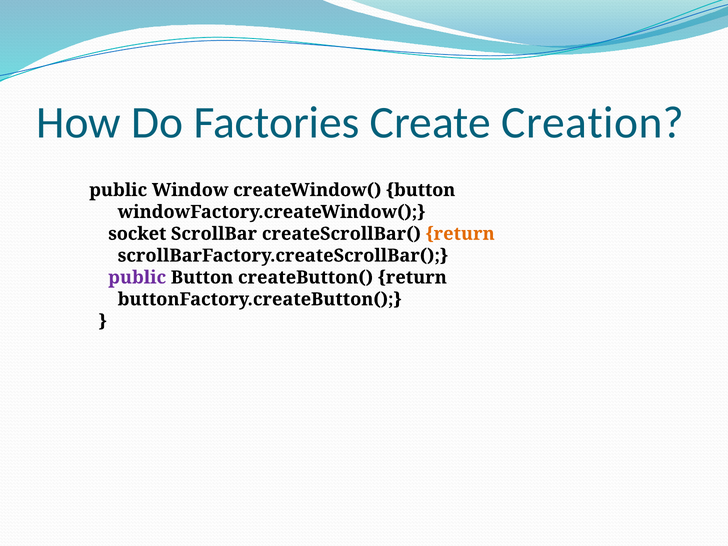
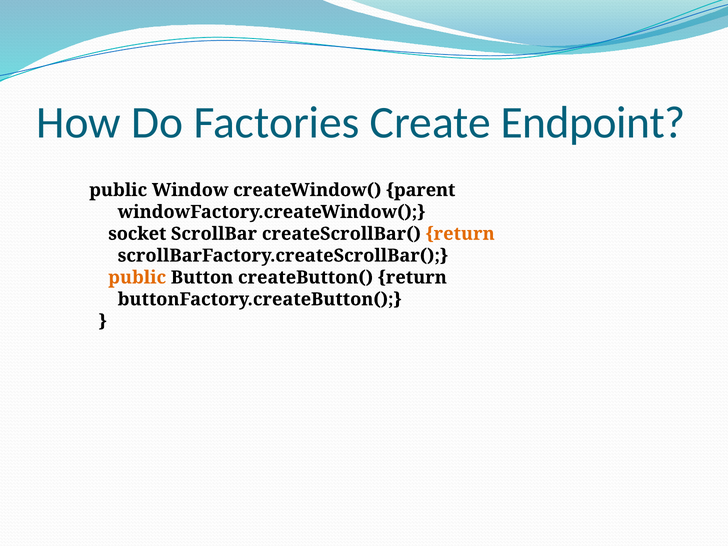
Creation: Creation -> Endpoint (593, 123)
createWindow( button: button -> parent (421, 190)
public colour: purple -> orange (137, 277)
